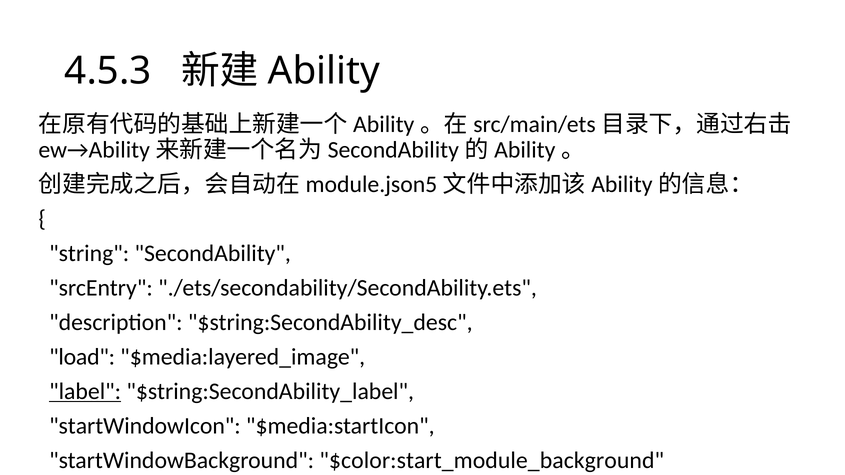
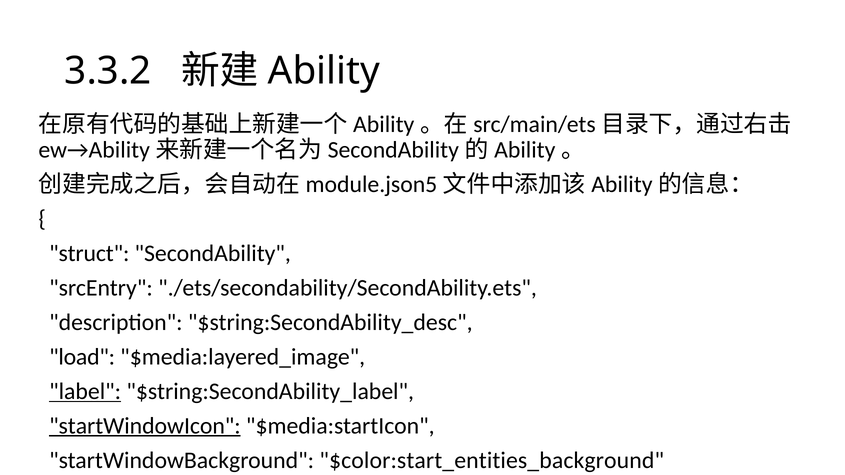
4.5.3: 4.5.3 -> 3.3.2 (108, 71)
string: string -> struct (89, 253)
startWindowIcon underline: none -> present (145, 426)
$color:start_module_background: $color:start_module_background -> $color:start_entities_background (492, 461)
